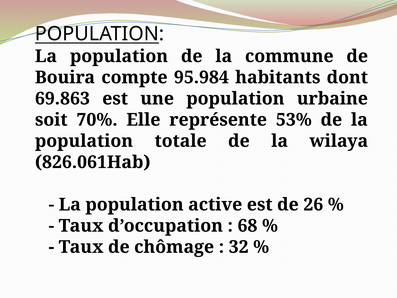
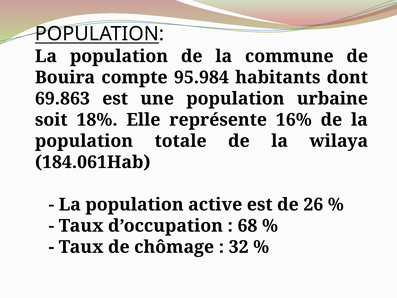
70%: 70% -> 18% (97, 120)
53%: 53% -> 16% (294, 120)
826.061Hab: 826.061Hab -> 184.061Hab (93, 162)
